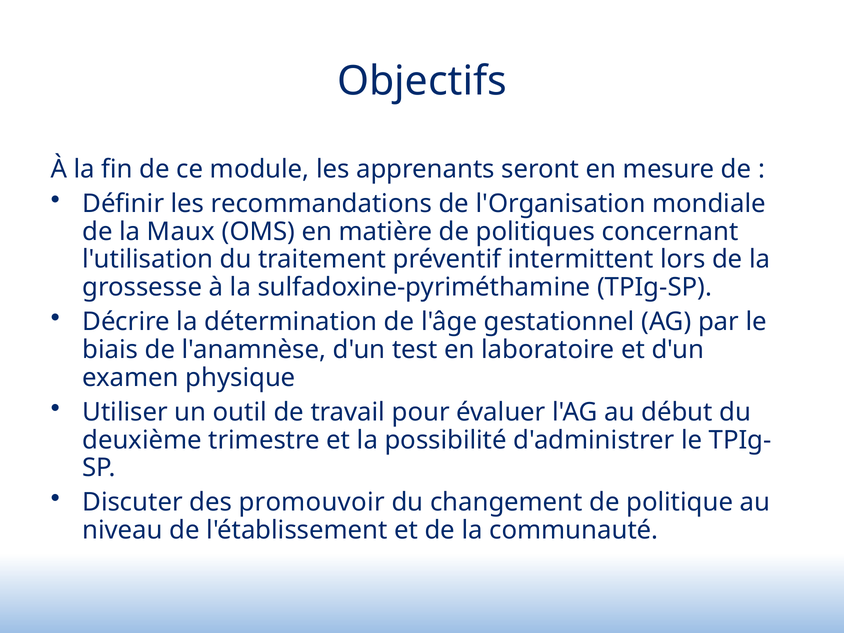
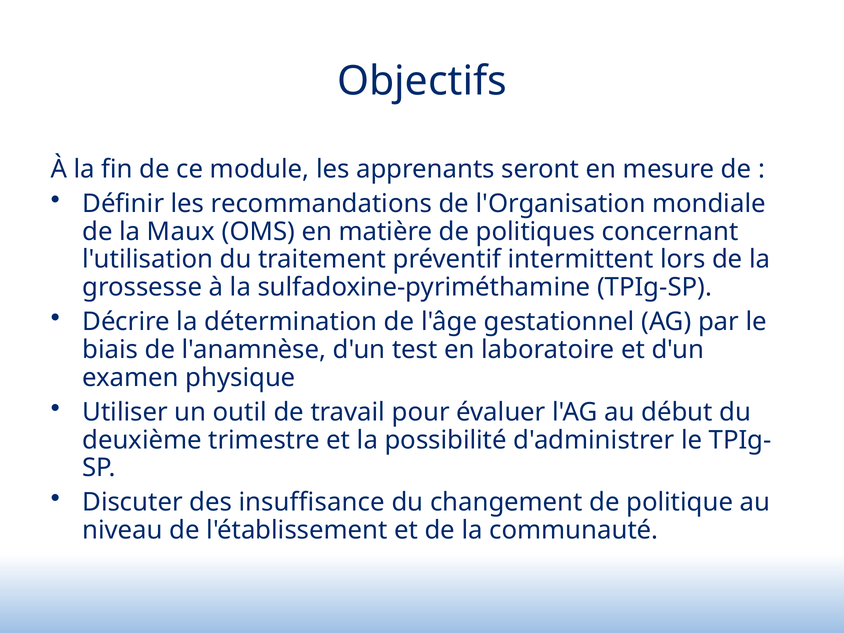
promouvoir: promouvoir -> insuffisance (312, 502)
